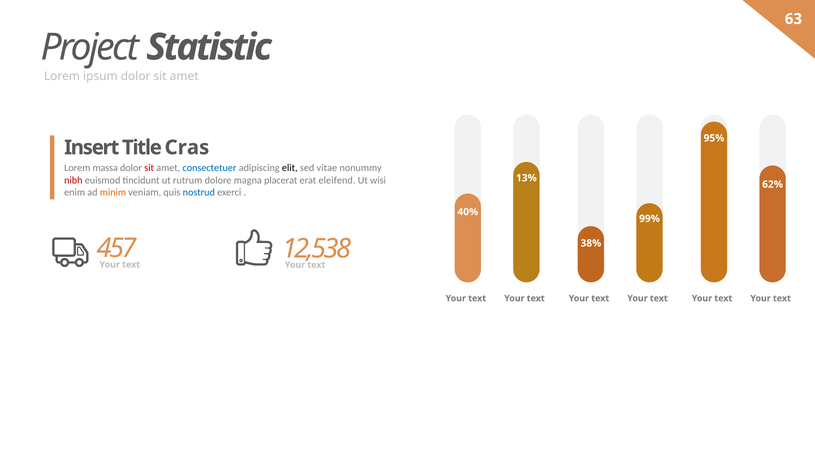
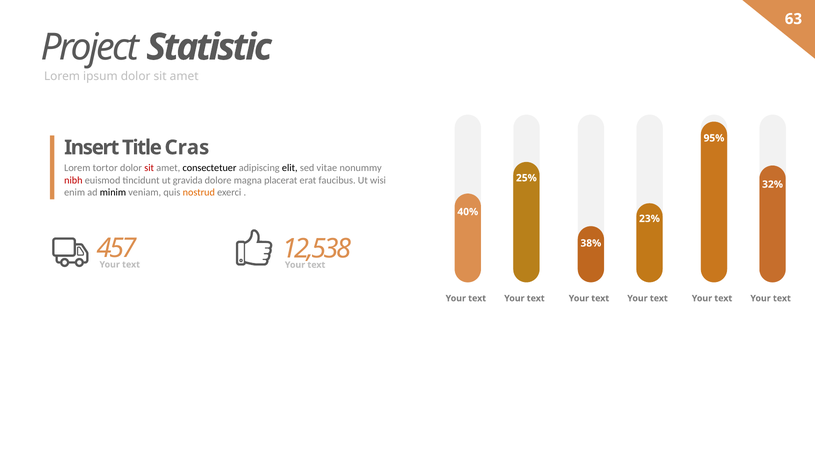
massa: massa -> tortor (105, 168)
consectetuer colour: blue -> black (209, 168)
rutrum: rutrum -> gravida (188, 180)
eleifend: eleifend -> faucibus (337, 180)
13%: 13% -> 25% (526, 178)
62%: 62% -> 32% (773, 184)
minim colour: orange -> black (113, 192)
nostrud colour: blue -> orange (199, 192)
99%: 99% -> 23% (649, 218)
